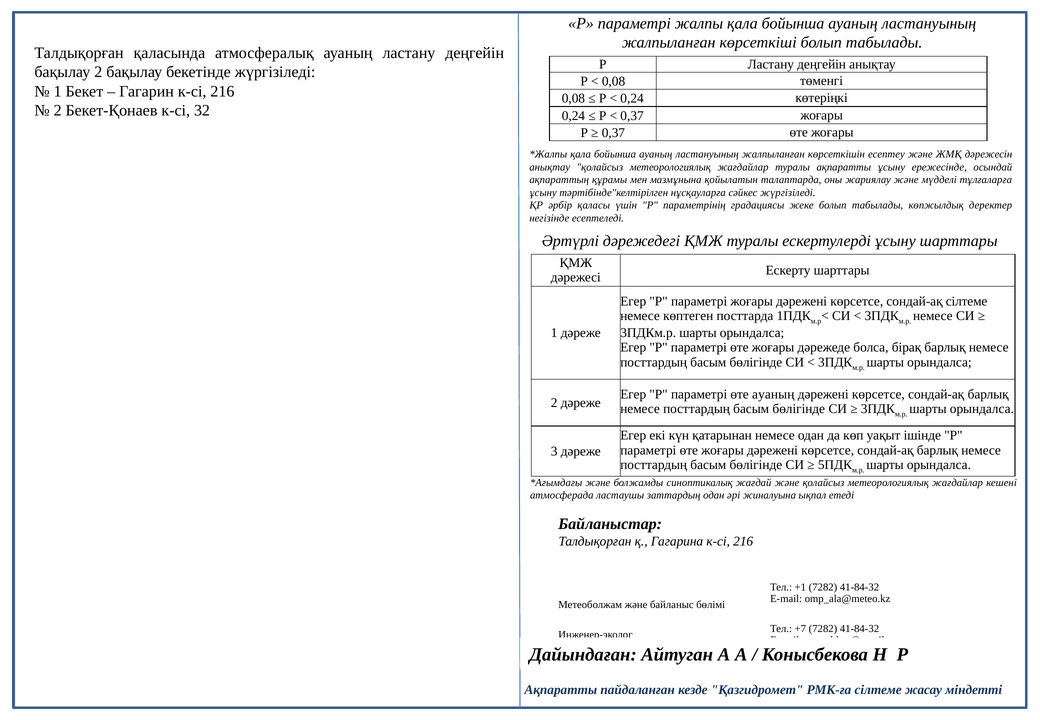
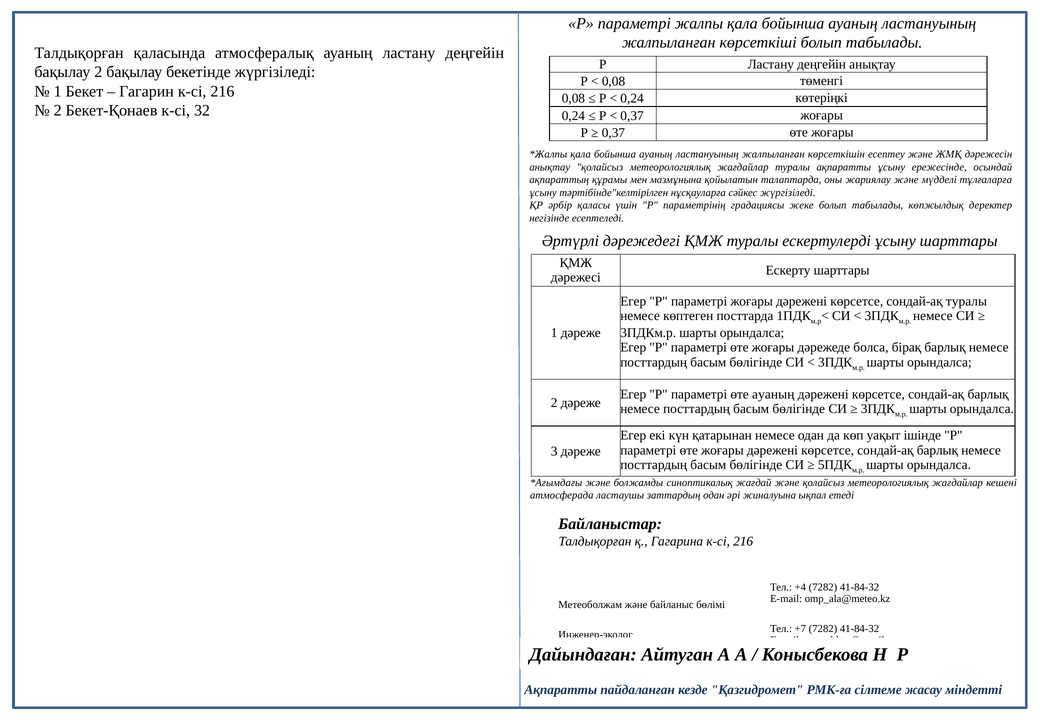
сондай-ақ сілтеме: сілтеме -> туралы (966, 301)
+1: +1 -> +4 (800, 587)
